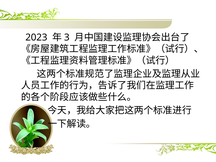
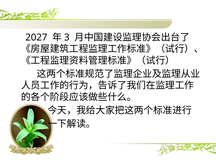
2023: 2023 -> 2027 (36, 37)
